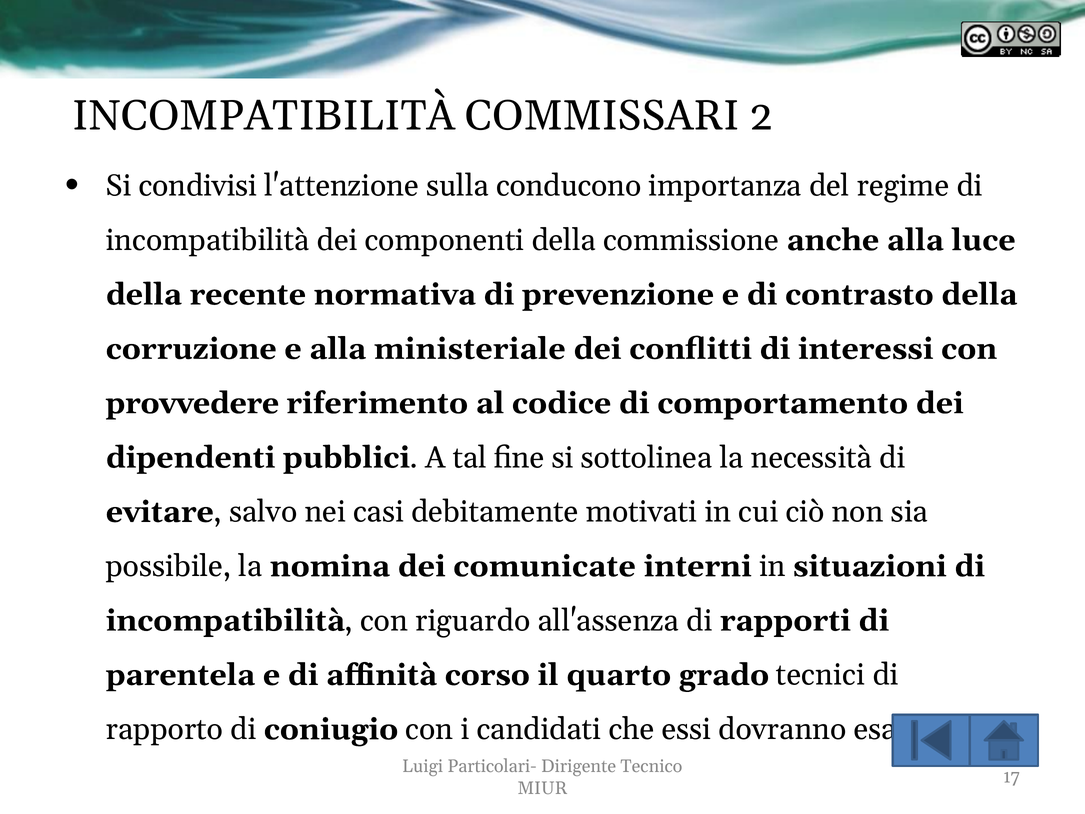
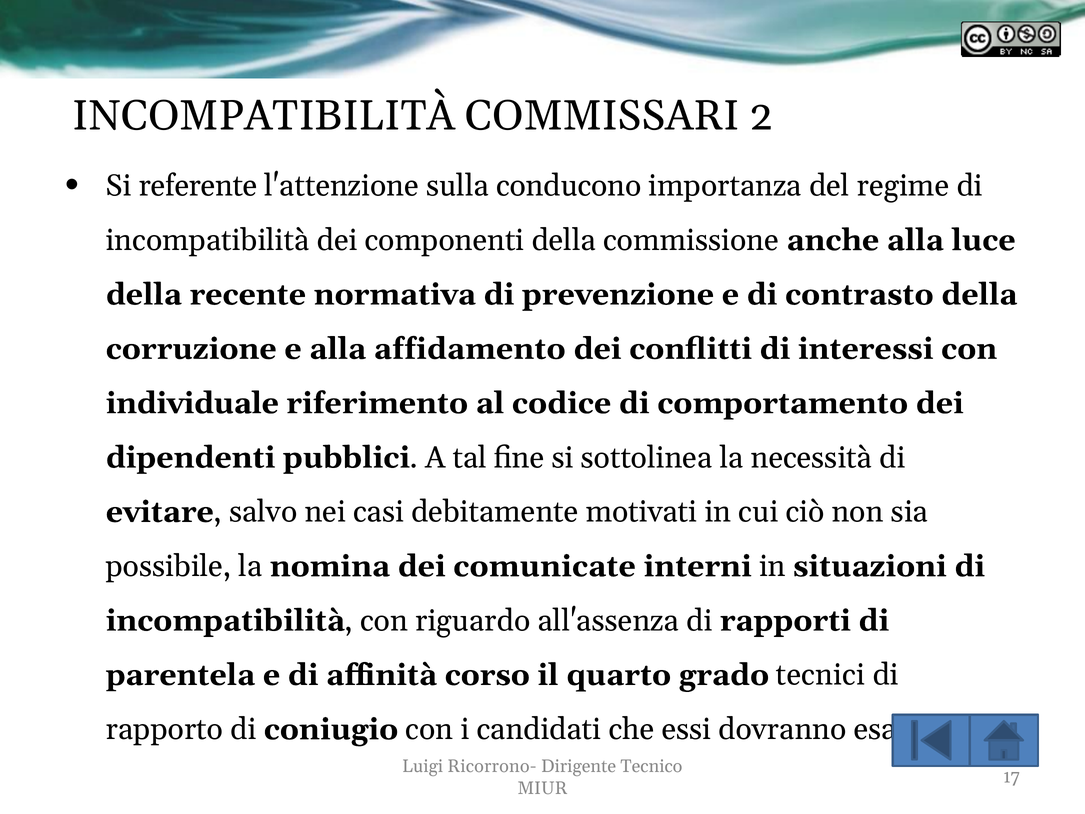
condivisi: condivisi -> referente (198, 186)
ministeriale: ministeriale -> affidamento (470, 349)
provvedere: provvedere -> individuale (192, 403)
Particolari-: Particolari- -> Ricorrono- (492, 766)
